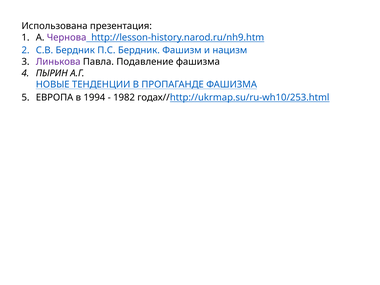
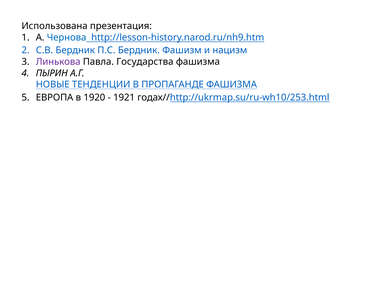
Чернова colour: purple -> blue (67, 37)
Подавление: Подавление -> Государства (145, 62)
1994: 1994 -> 1920 (94, 97)
1982: 1982 -> 1921 (124, 97)
